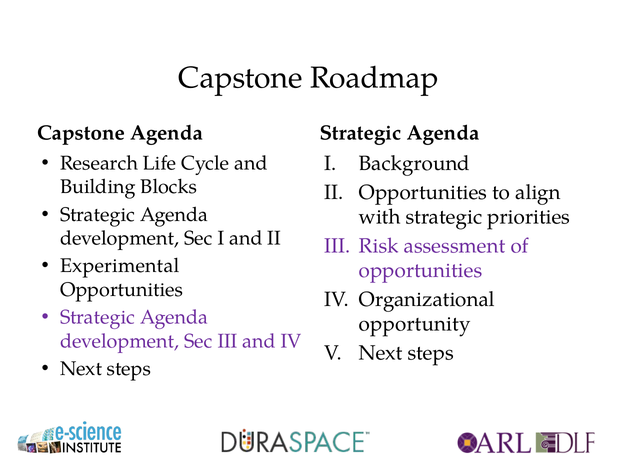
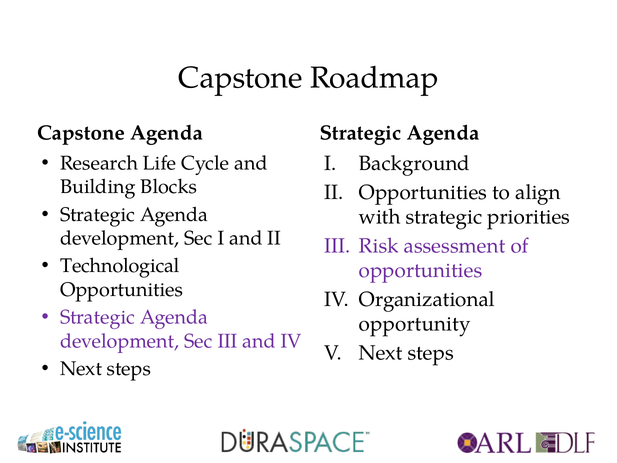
Experimental: Experimental -> Technological (120, 266)
